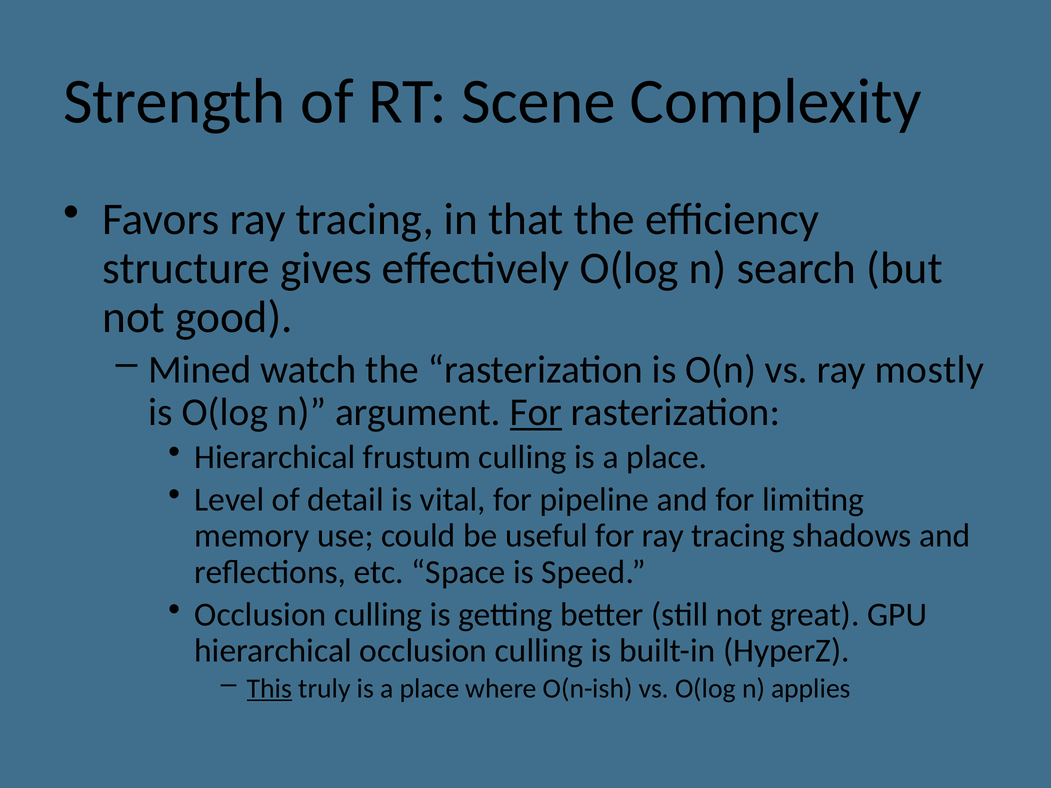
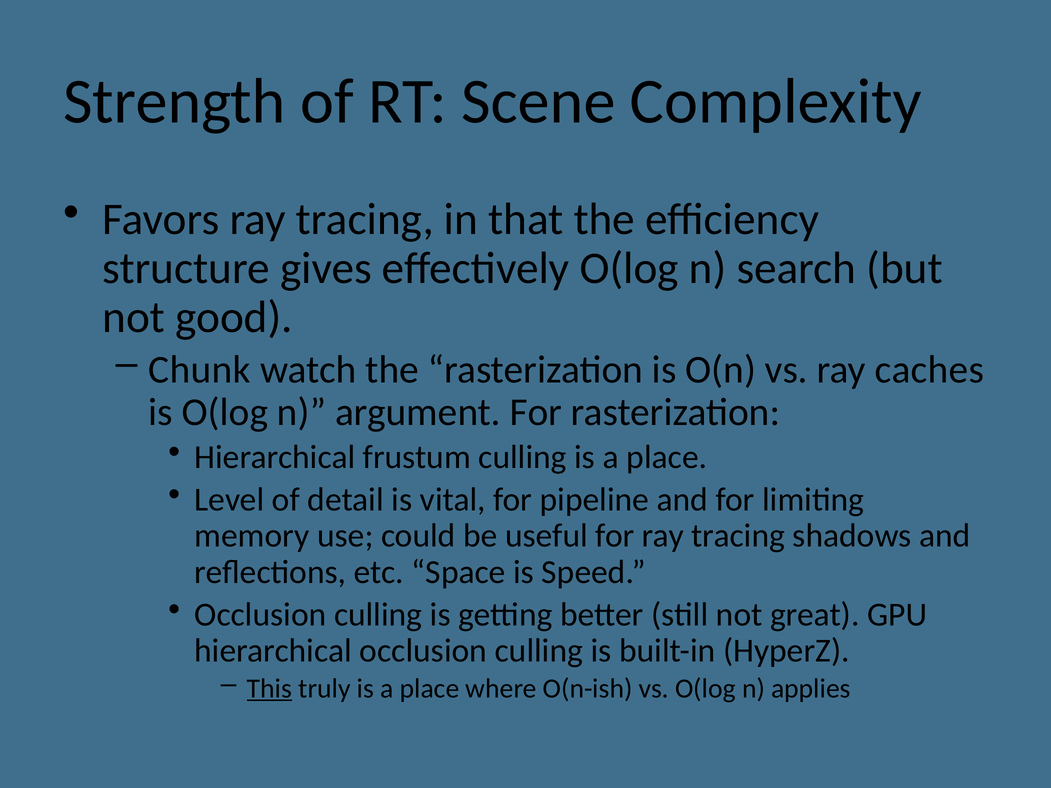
Mined: Mined -> Chunk (200, 370)
mostly: mostly -> caches (929, 370)
For underline: present -> none (536, 412)
